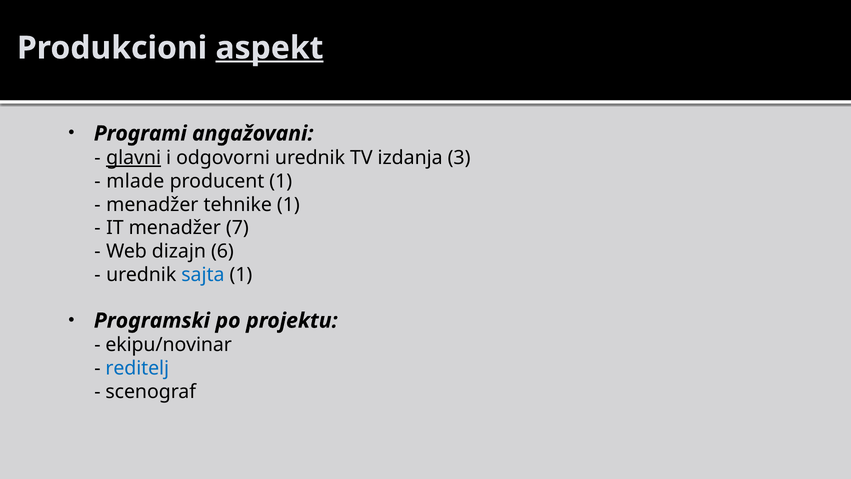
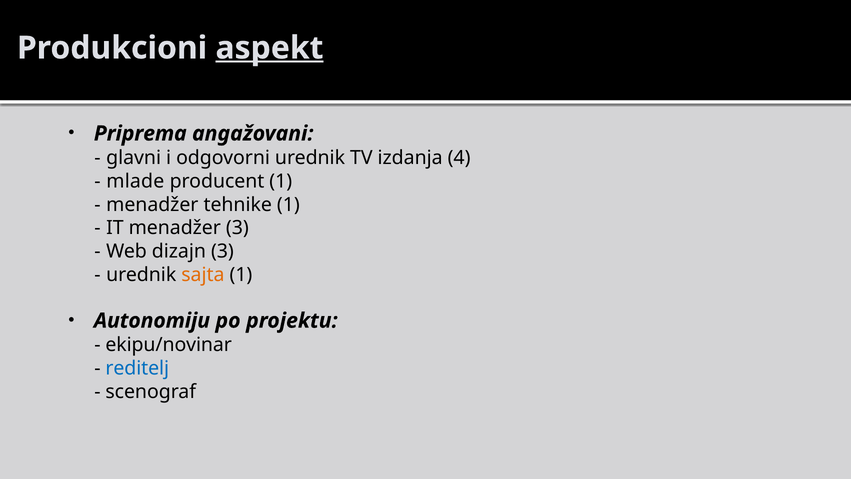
Programi: Programi -> Priprema (140, 133)
glavni underline: present -> none (134, 158)
3: 3 -> 4 (459, 158)
menadžer 7: 7 -> 3 (237, 228)
dizajn 6: 6 -> 3 (222, 251)
sajta colour: blue -> orange (203, 275)
Programski: Programski -> Autonomiju (152, 320)
